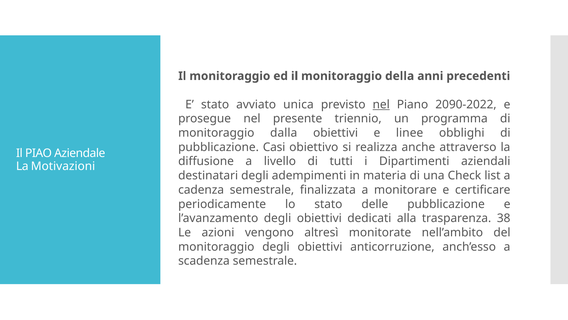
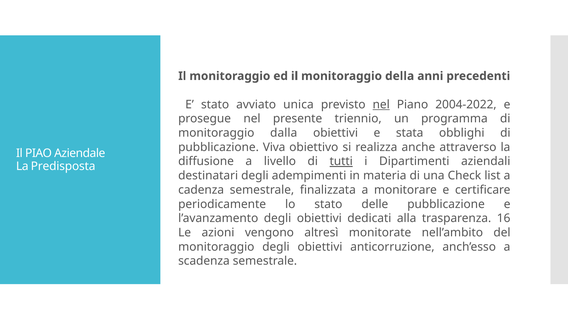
2090-2022: 2090-2022 -> 2004-2022 (466, 104)
linee: linee -> stata (410, 133)
Casi: Casi -> Viva (274, 147)
tutti underline: none -> present (341, 161)
Motivazioni: Motivazioni -> Predisposta (63, 166)
38: 38 -> 16 (504, 218)
